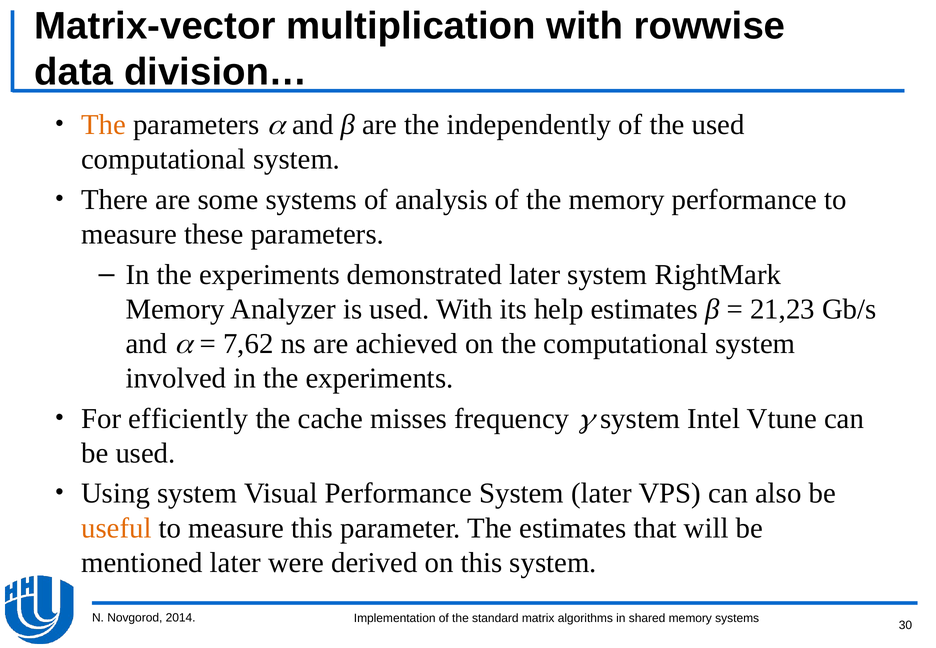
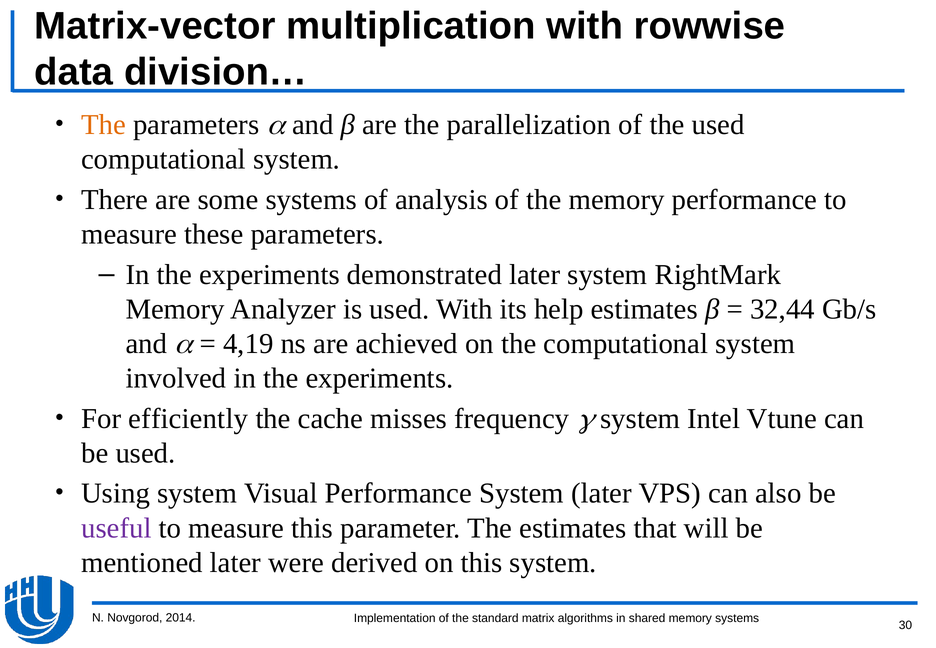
independently: independently -> parallelization (529, 125)
21,23: 21,23 -> 32,44 (782, 309)
7,62: 7,62 -> 4,19 (248, 344)
useful colour: orange -> purple (116, 528)
